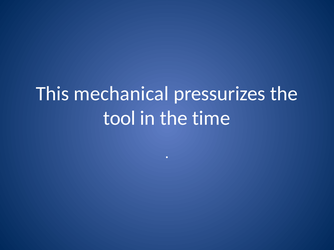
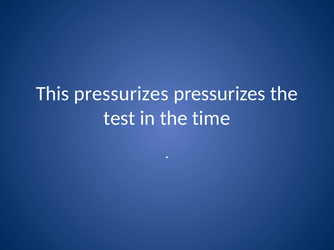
This mechanical: mechanical -> pressurizes (121, 94)
tool: tool -> test (119, 118)
